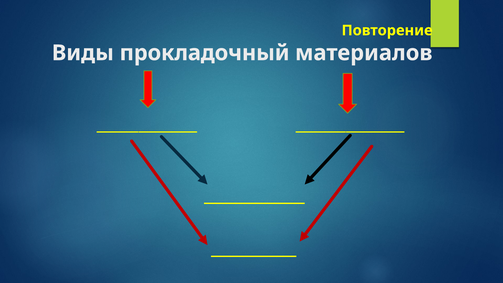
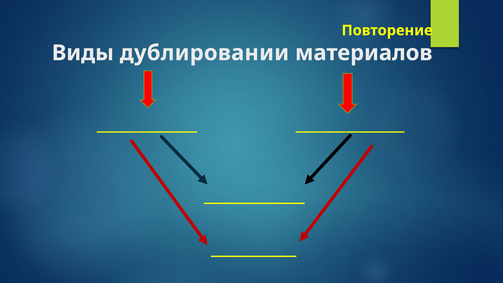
прокладочный: прокладочный -> дублировании (204, 53)
